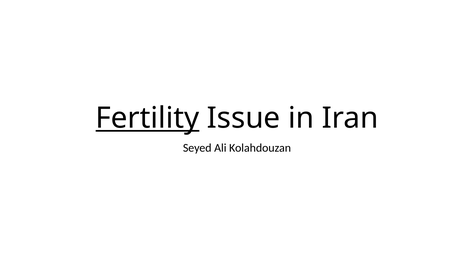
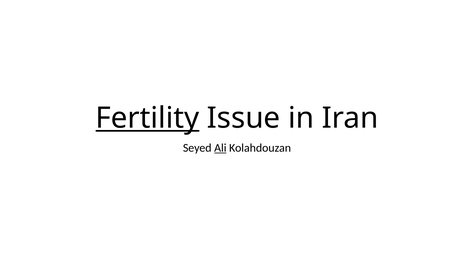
Ali underline: none -> present (220, 148)
